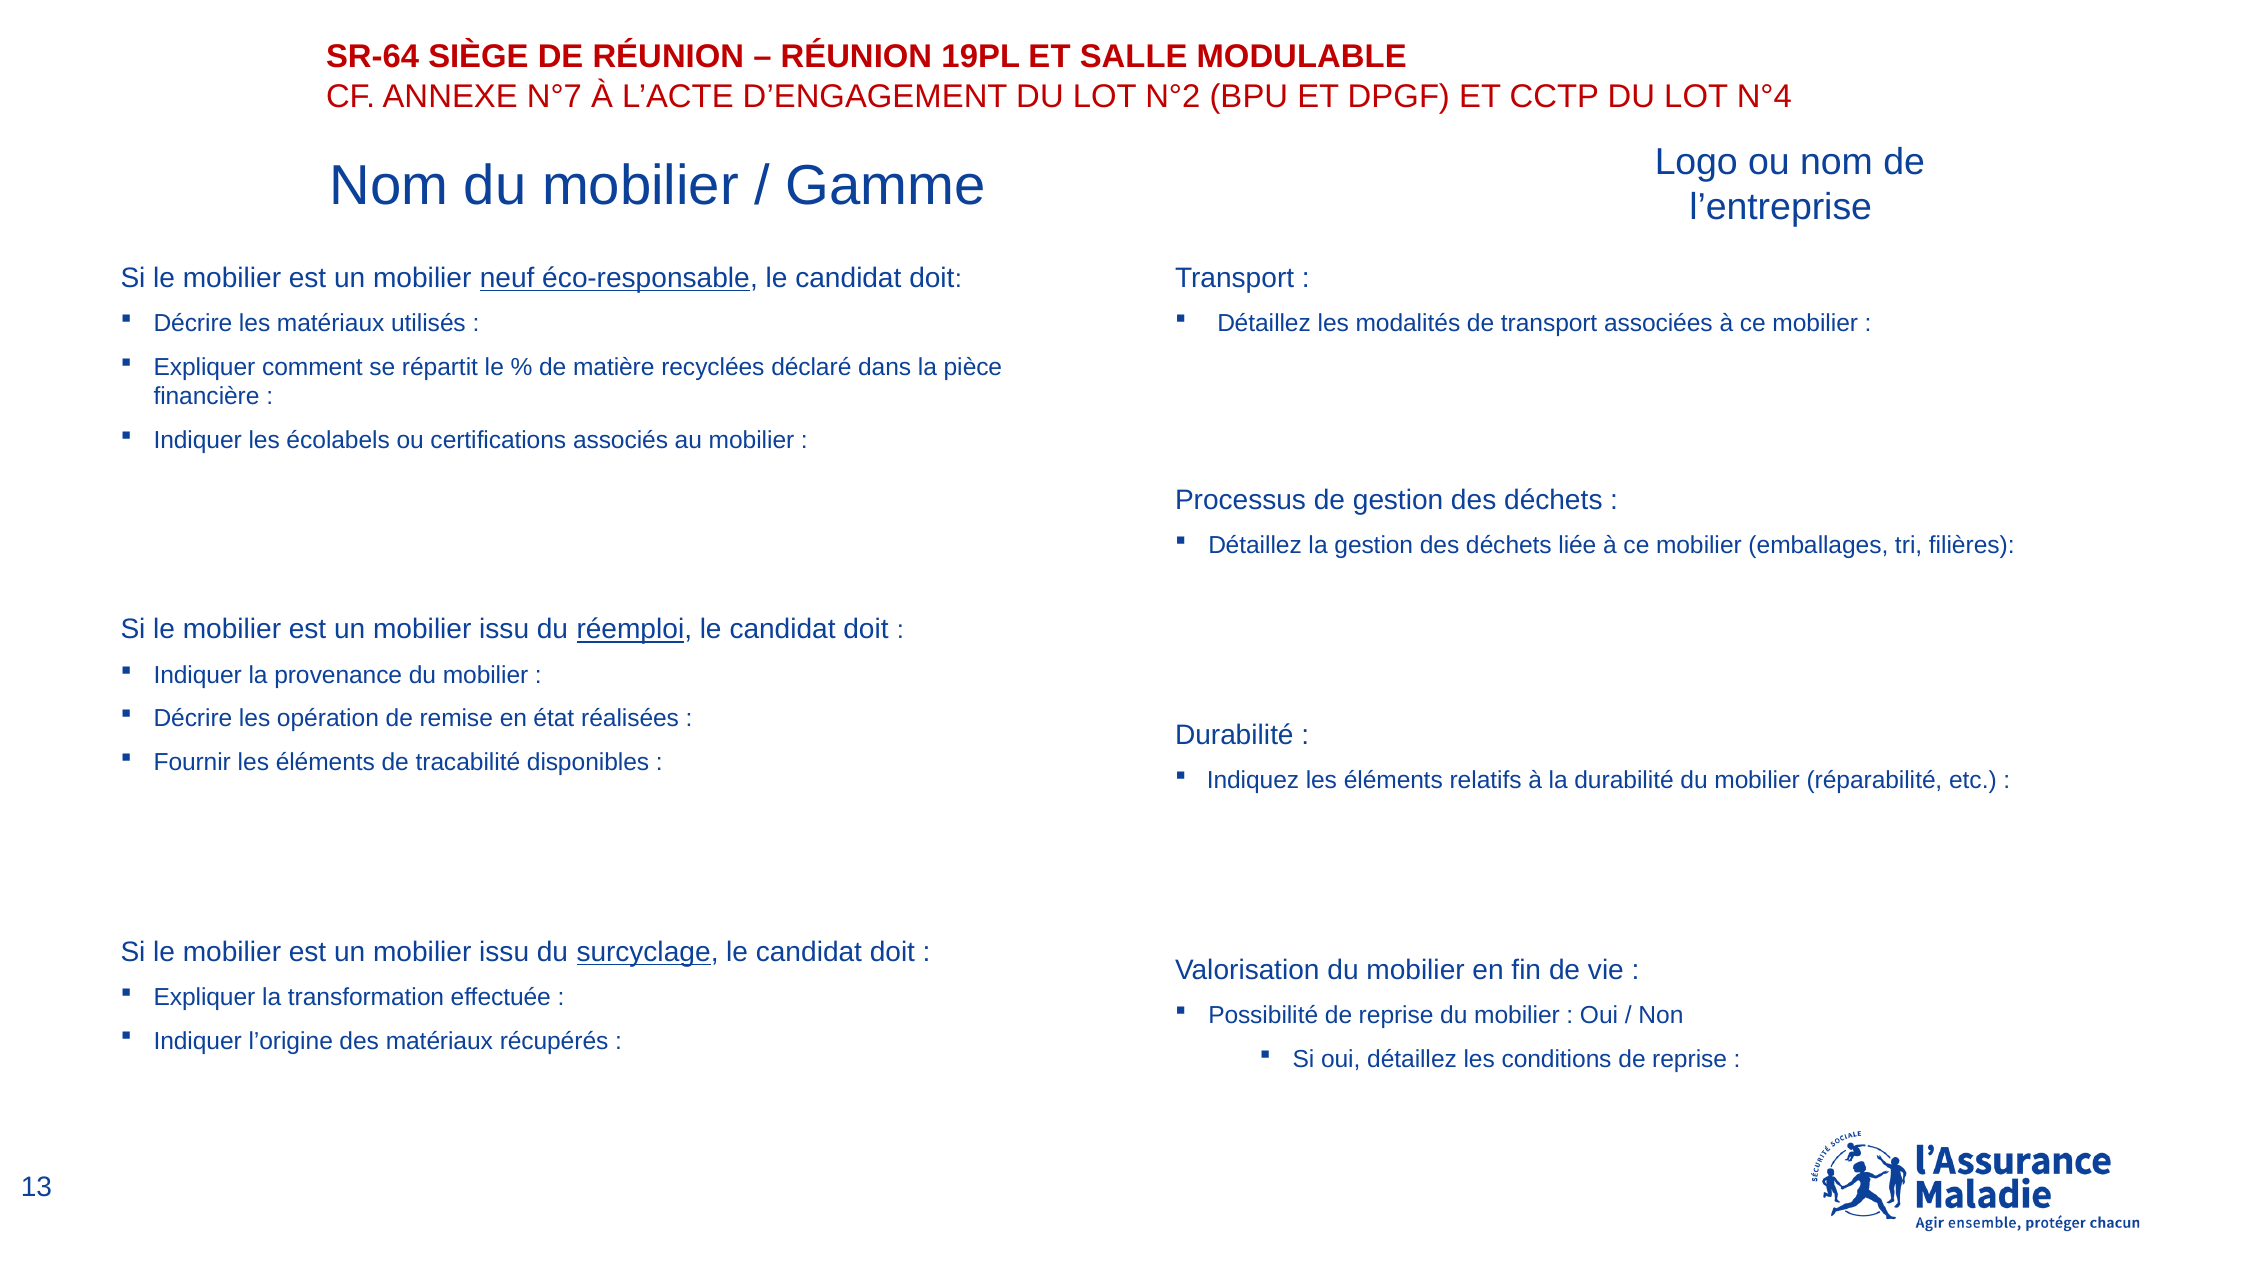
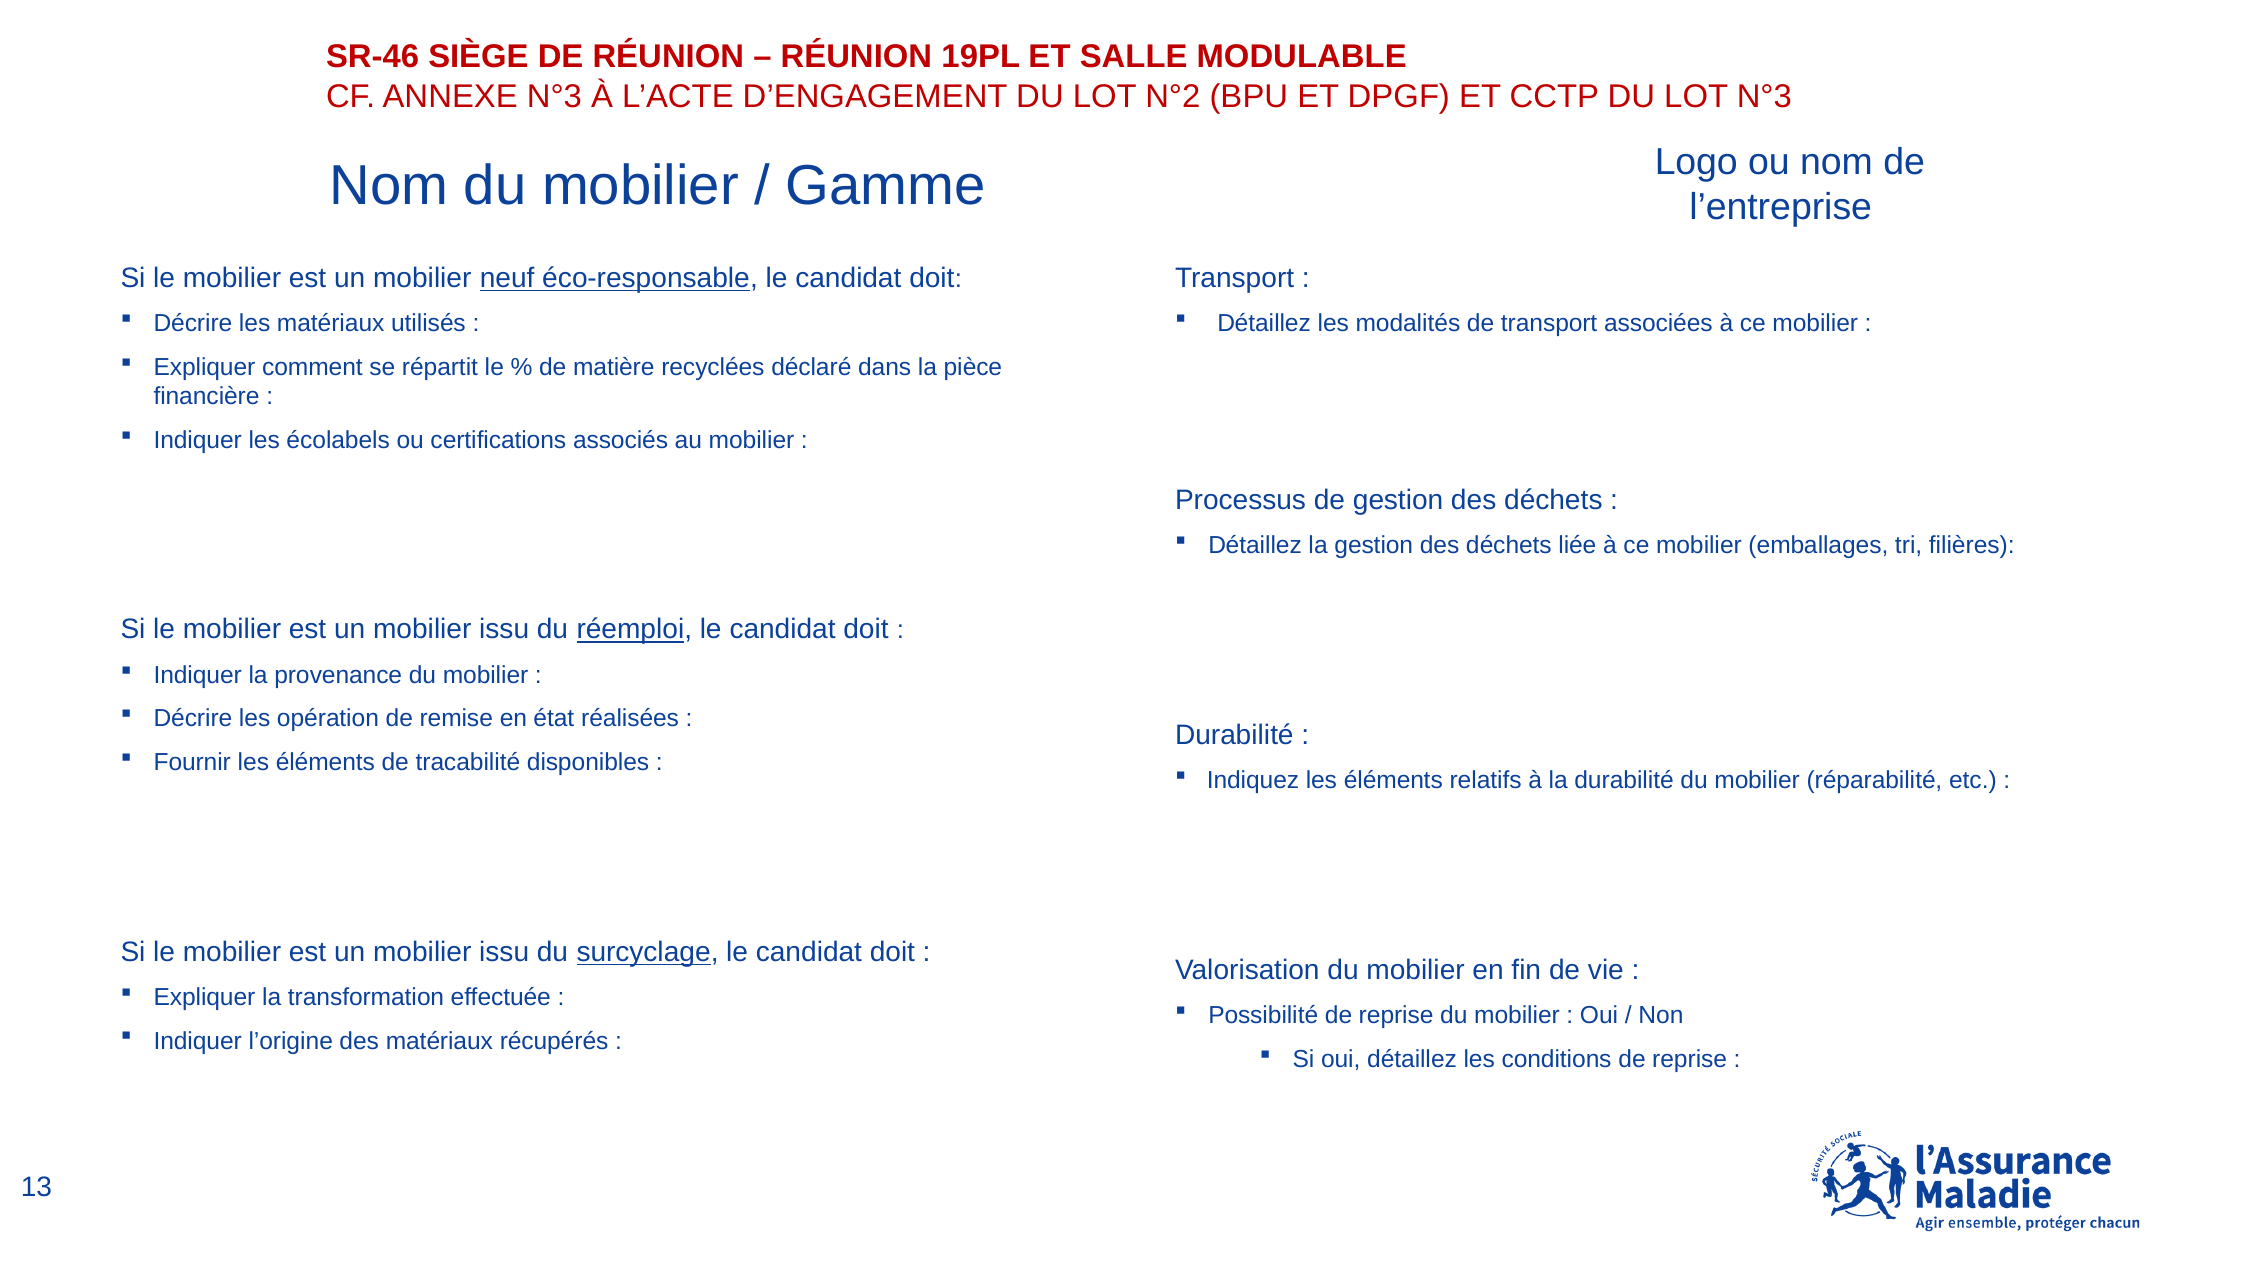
SR-64: SR-64 -> SR-46 (373, 57)
ANNEXE N°7: N°7 -> N°3 (554, 97)
LOT N°4: N°4 -> N°3 (1764, 97)
